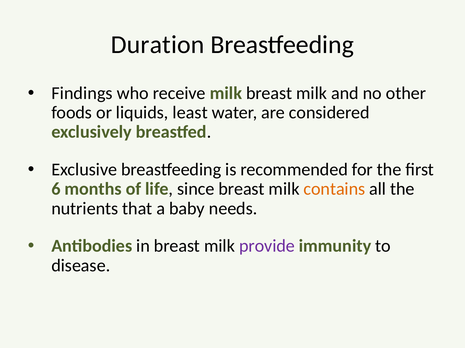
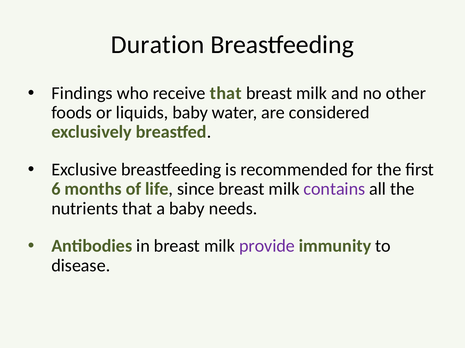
receive milk: milk -> that (226, 93)
liquids least: least -> baby (190, 113)
contains colour: orange -> purple (334, 189)
